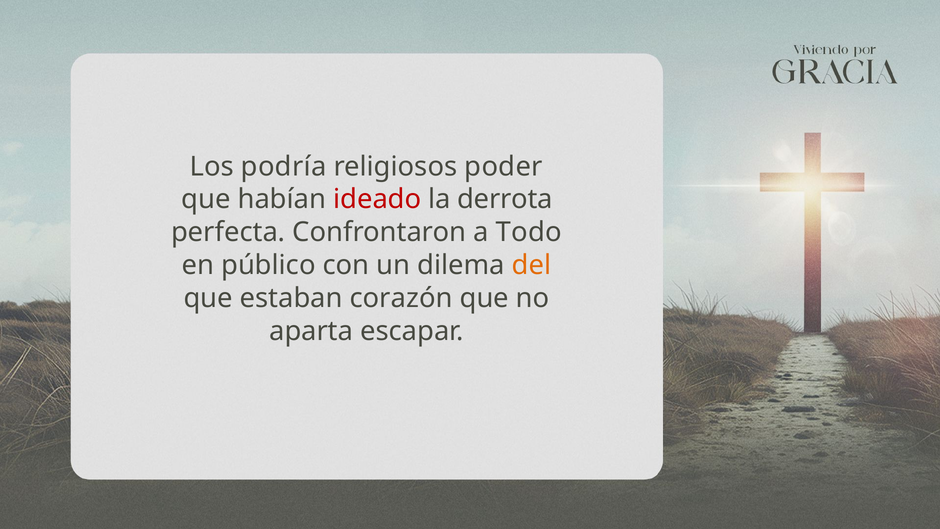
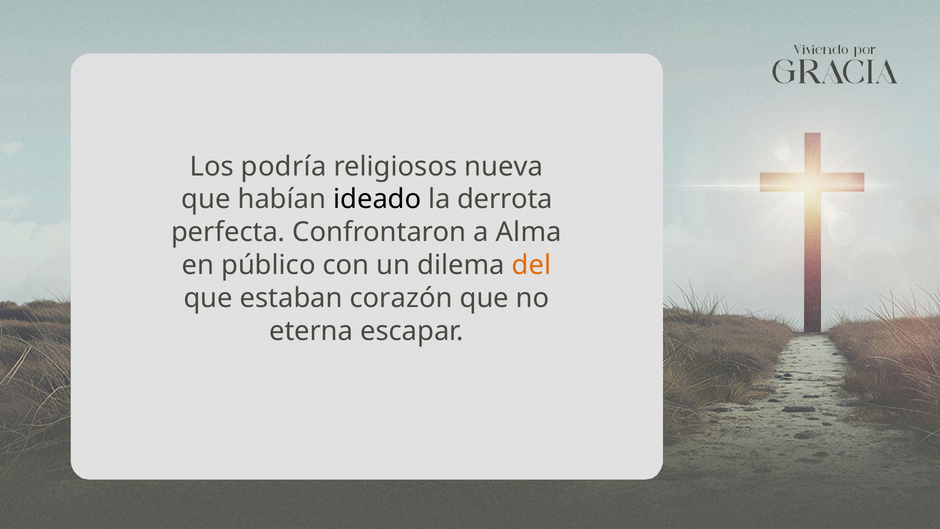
poder: poder -> nueva (504, 166)
ideado colour: red -> black (377, 199)
Todo: Todo -> Alma (529, 232)
aparta: aparta -> eterna (311, 331)
